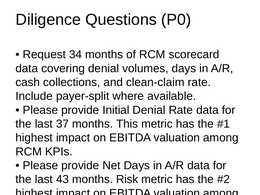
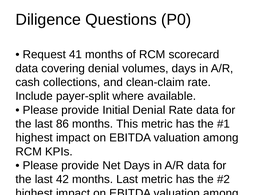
34: 34 -> 41 (75, 55)
37: 37 -> 86 (62, 124)
43: 43 -> 42 (62, 179)
months Risk: Risk -> Last (127, 179)
